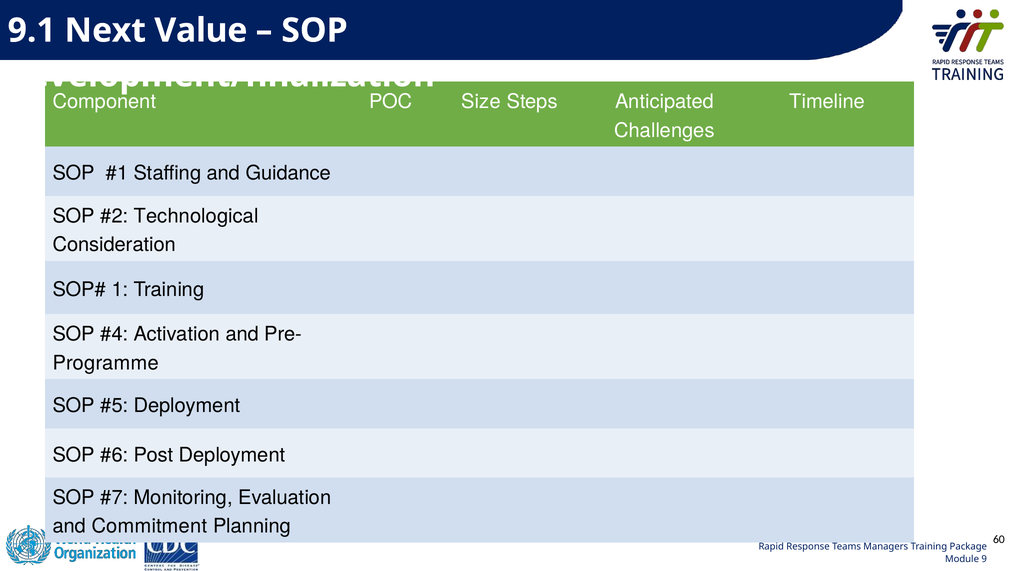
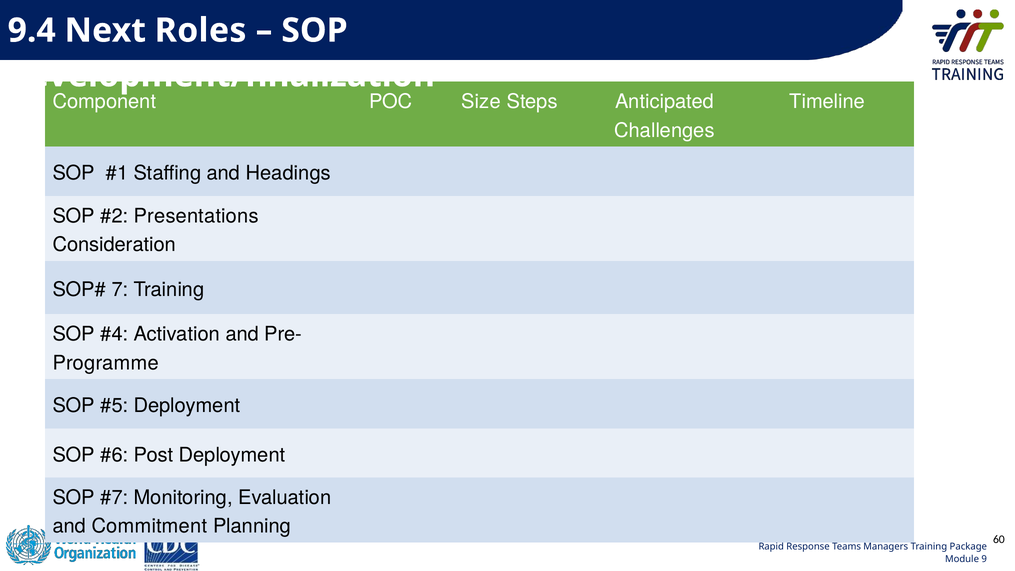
9.1: 9.1 -> 9.4 (32, 30)
Value: Value -> Roles (201, 30)
Guidance: Guidance -> Headings (288, 173)
Technological: Technological -> Presentations (196, 216)
1: 1 -> 7 (120, 289)
